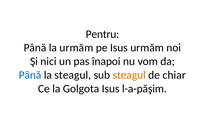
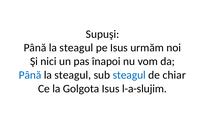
Pentru: Pentru -> Supuşi (102, 34)
urmăm: urmăm -> steagul (76, 48)
steagul colour: orange -> blue (129, 75)
l-a-păşim: l-a-păşim -> l-a-slujim (144, 89)
